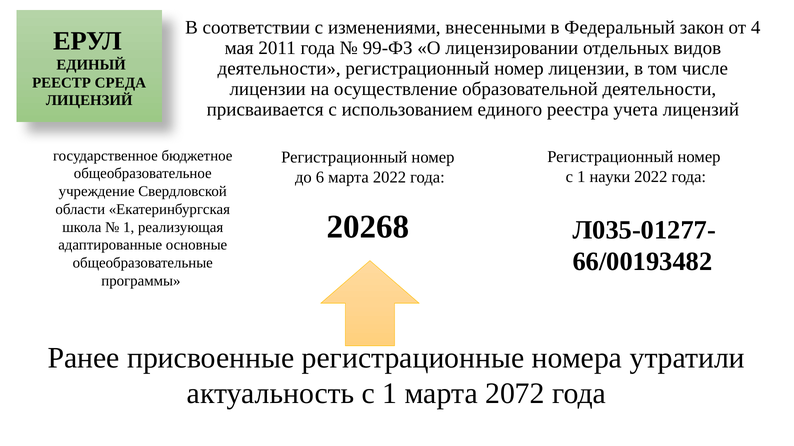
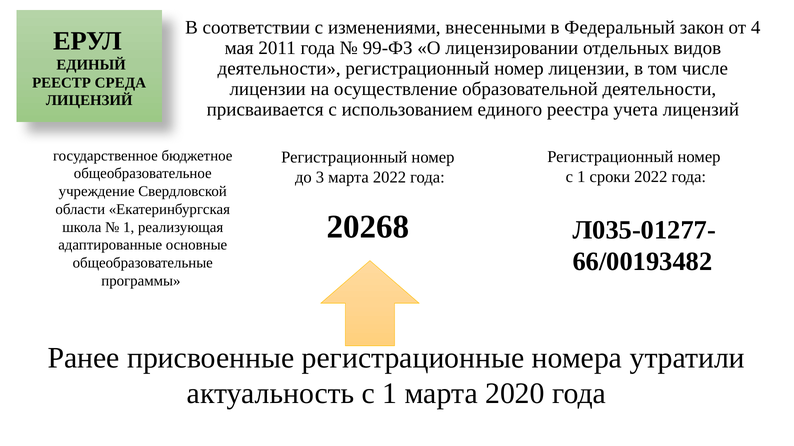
науки: науки -> сроки (610, 177)
6: 6 -> 3 (320, 177)
2072: 2072 -> 2020 (515, 394)
